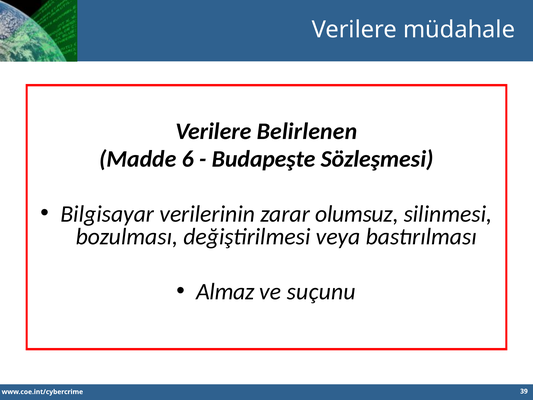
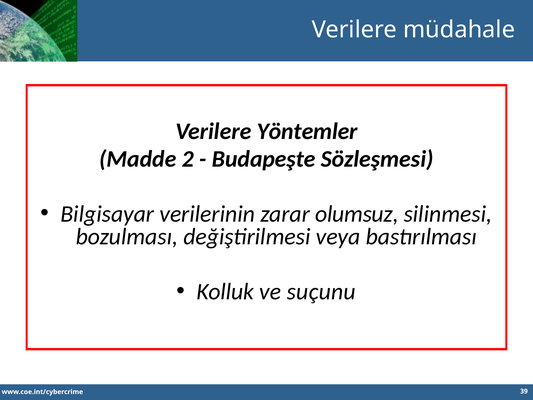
Belirlenen: Belirlenen -> Yöntemler (307, 131)
6: 6 -> 2 (188, 159)
Almaz: Almaz -> Kolluk (225, 292)
